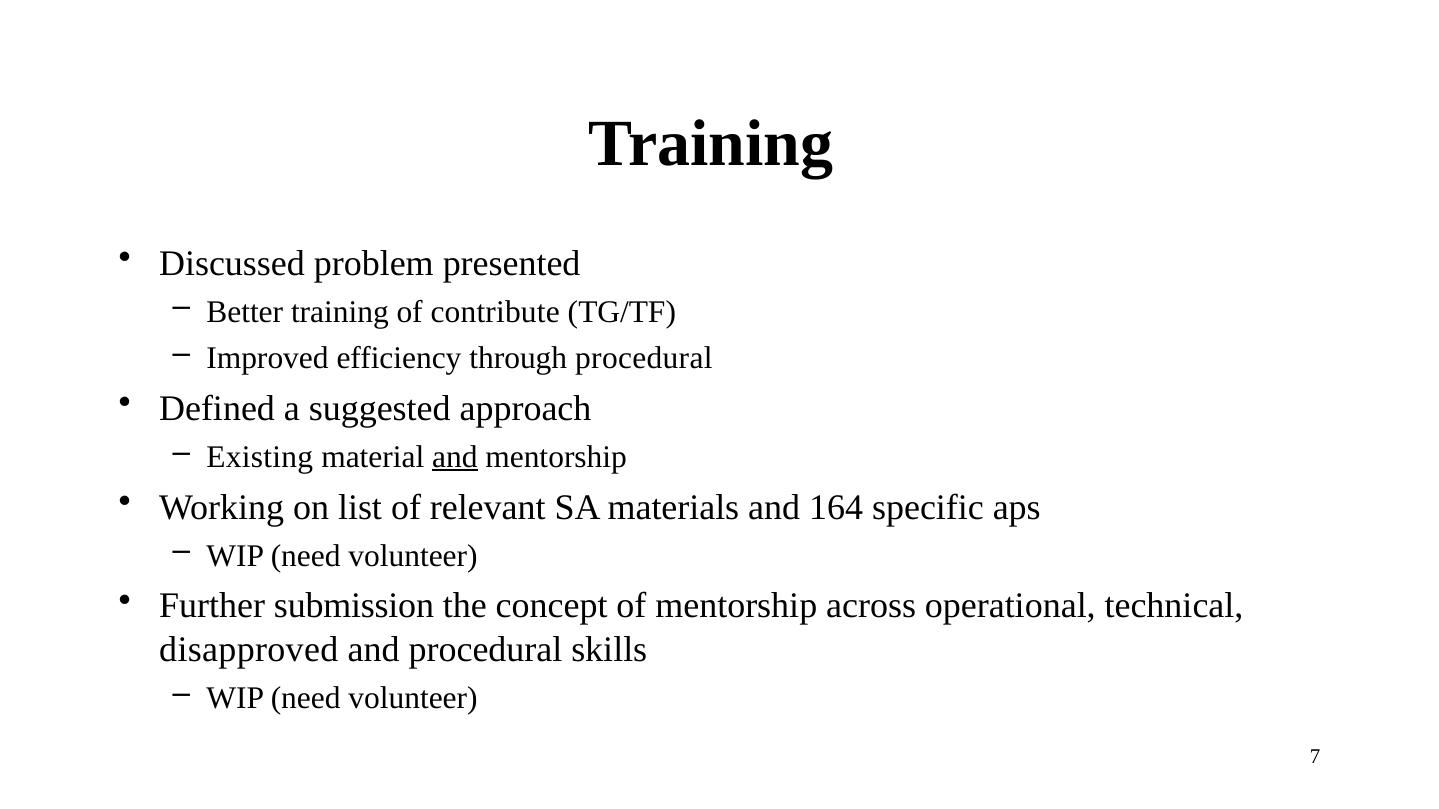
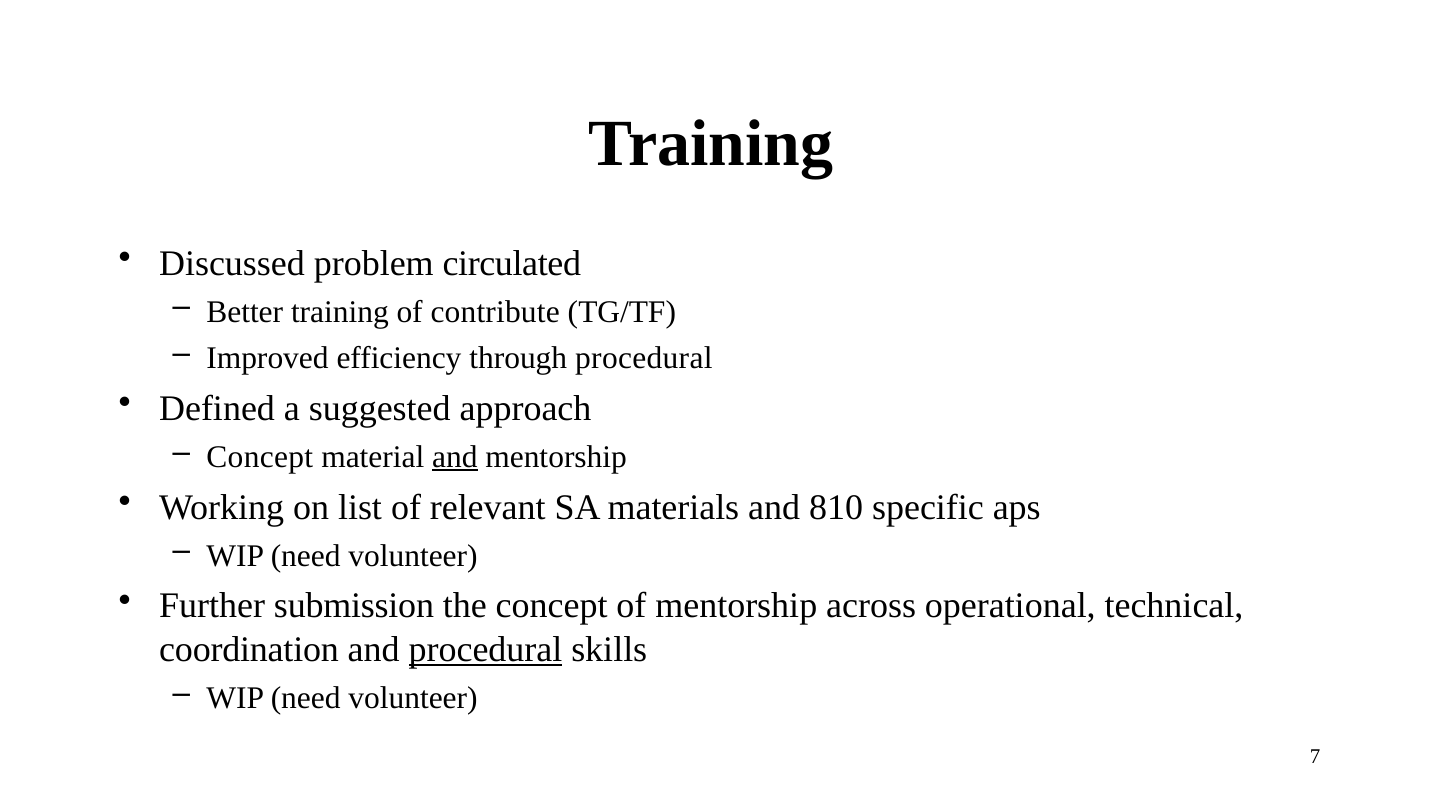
presented: presented -> circulated (512, 263)
Existing: Existing -> Concept (260, 457)
164: 164 -> 810 (836, 507)
disapproved: disapproved -> coordination (249, 650)
procedural underline: none -> present (486, 650)
